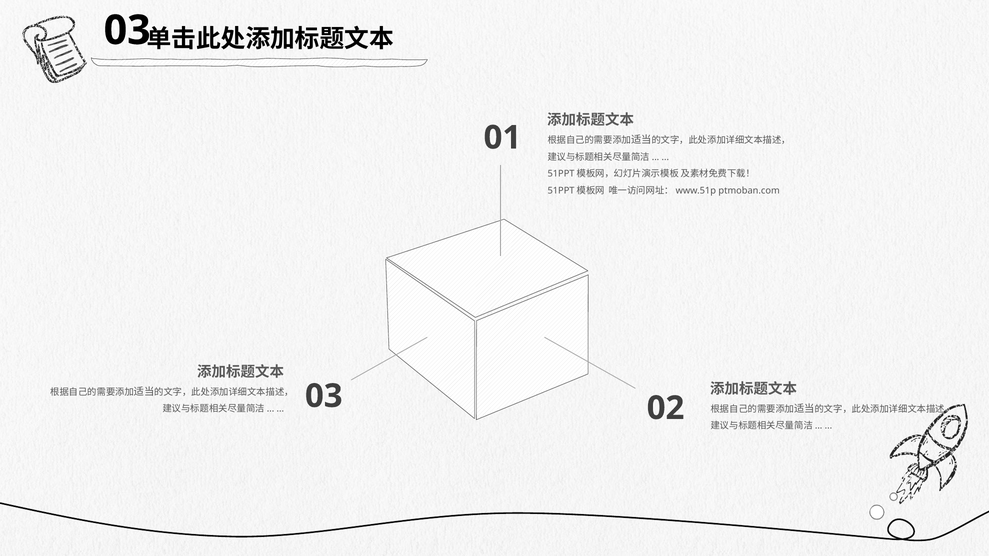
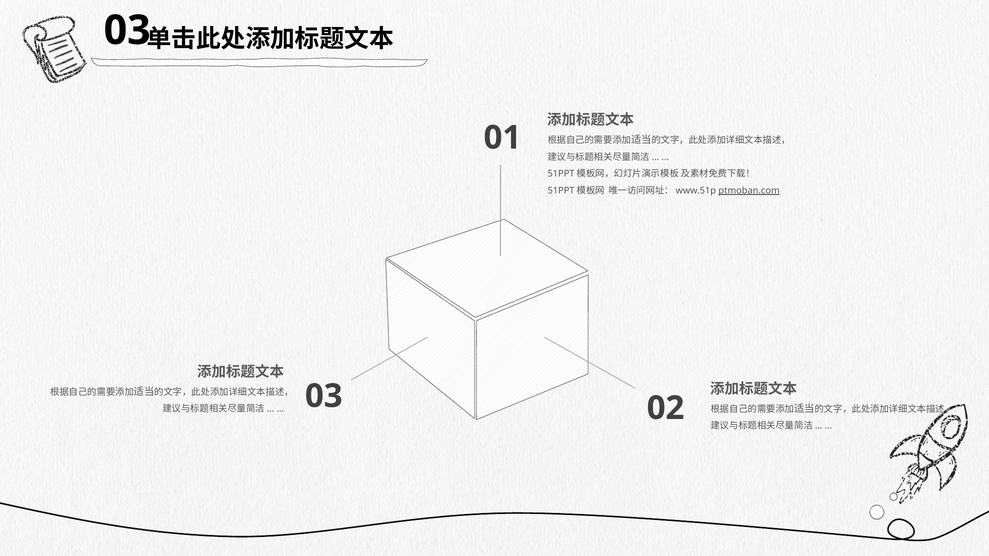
ptmoban.com underline: none -> present (749, 191)
